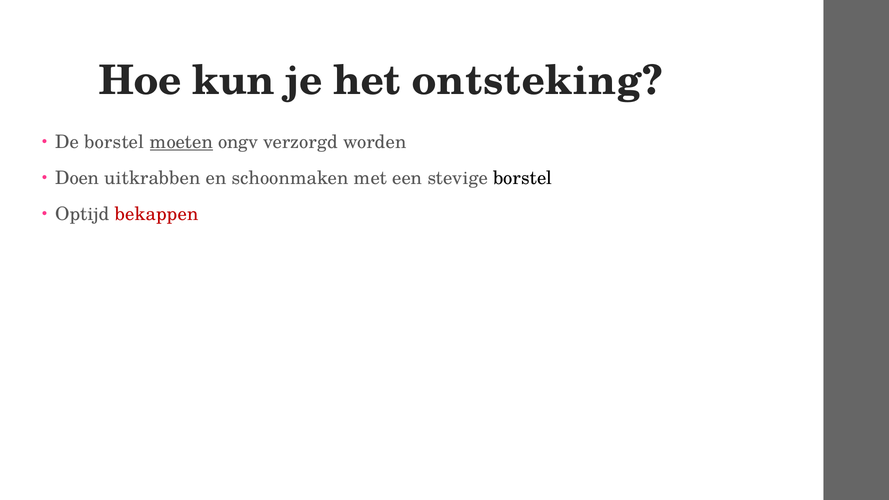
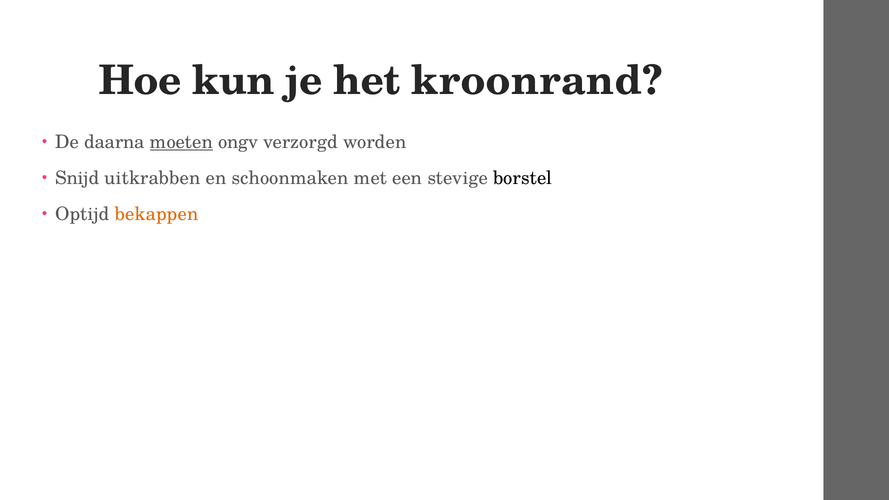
ontsteking: ontsteking -> kroonrand (537, 81)
De borstel: borstel -> daarna (114, 142)
Doen: Doen -> Snijd (77, 178)
bekappen colour: red -> orange (157, 214)
